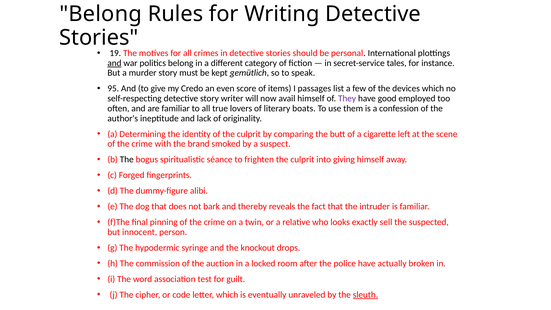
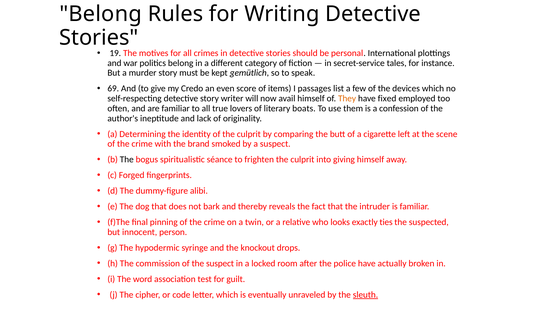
and underline: present -> none (114, 63)
95: 95 -> 69 (113, 89)
They colour: purple -> orange (347, 98)
good: good -> fixed (387, 98)
sell: sell -> ties (386, 222)
the auction: auction -> suspect (220, 263)
